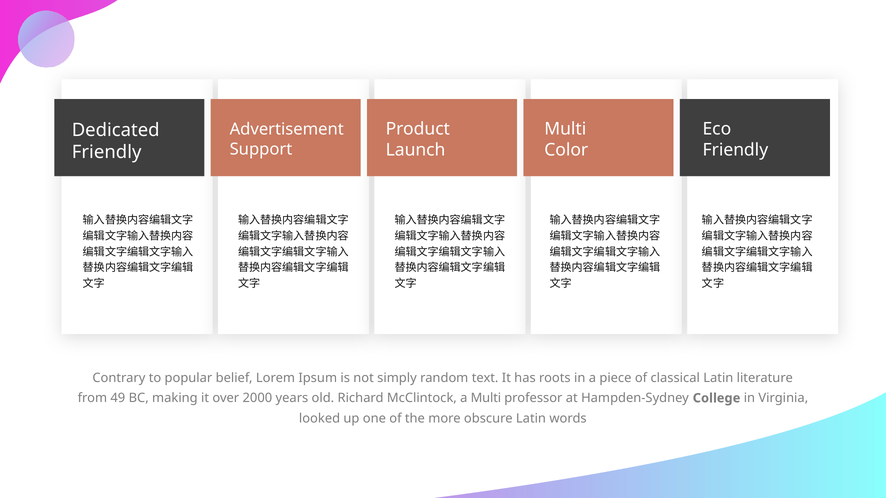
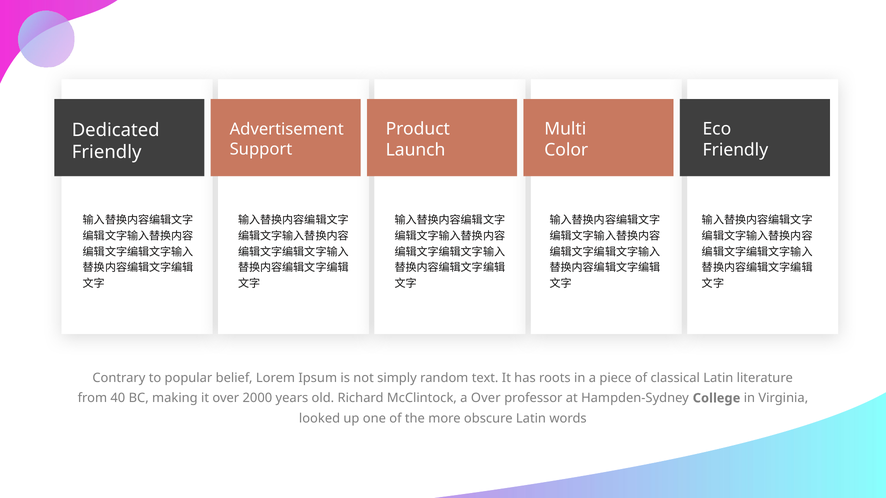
49: 49 -> 40 (118, 398)
a Multi: Multi -> Over (486, 398)
